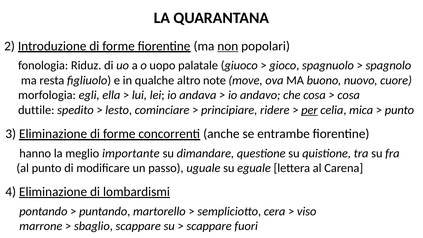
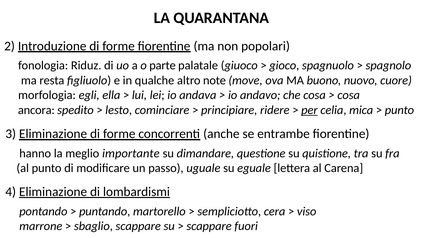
non underline: present -> none (228, 46)
uopo: uopo -> parte (163, 65)
duttile: duttile -> ancora (36, 110)
